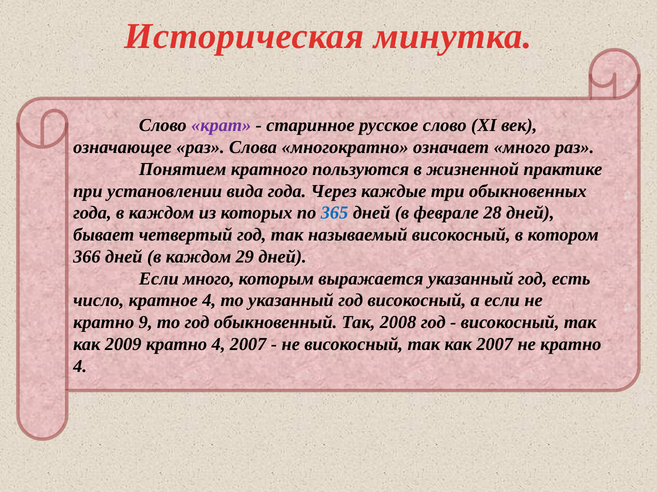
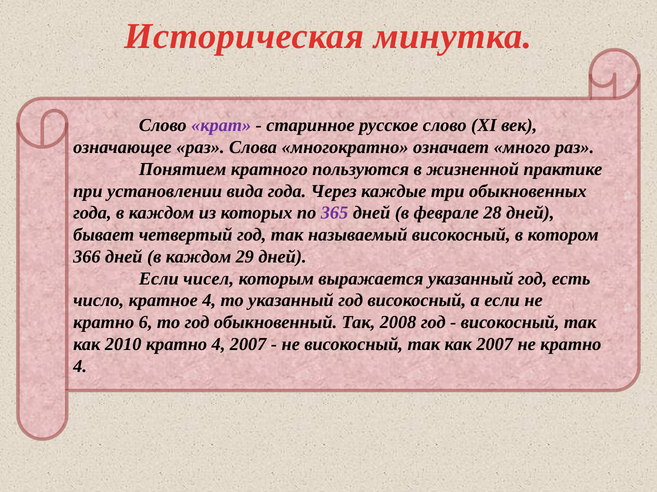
365 colour: blue -> purple (335, 213)
Если много: много -> чисел (209, 279)
9: 9 -> 6 (146, 323)
2009: 2009 -> 2010 (123, 345)
